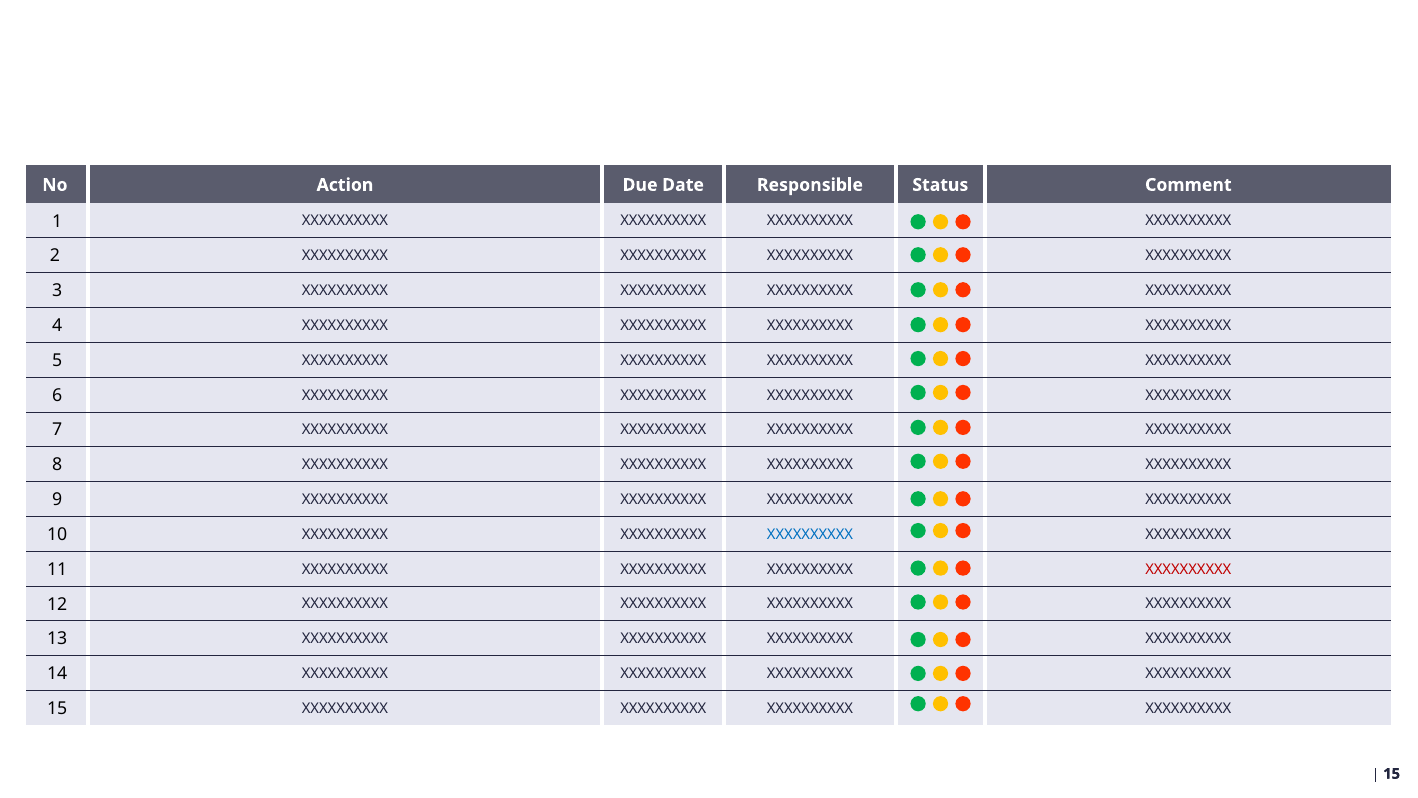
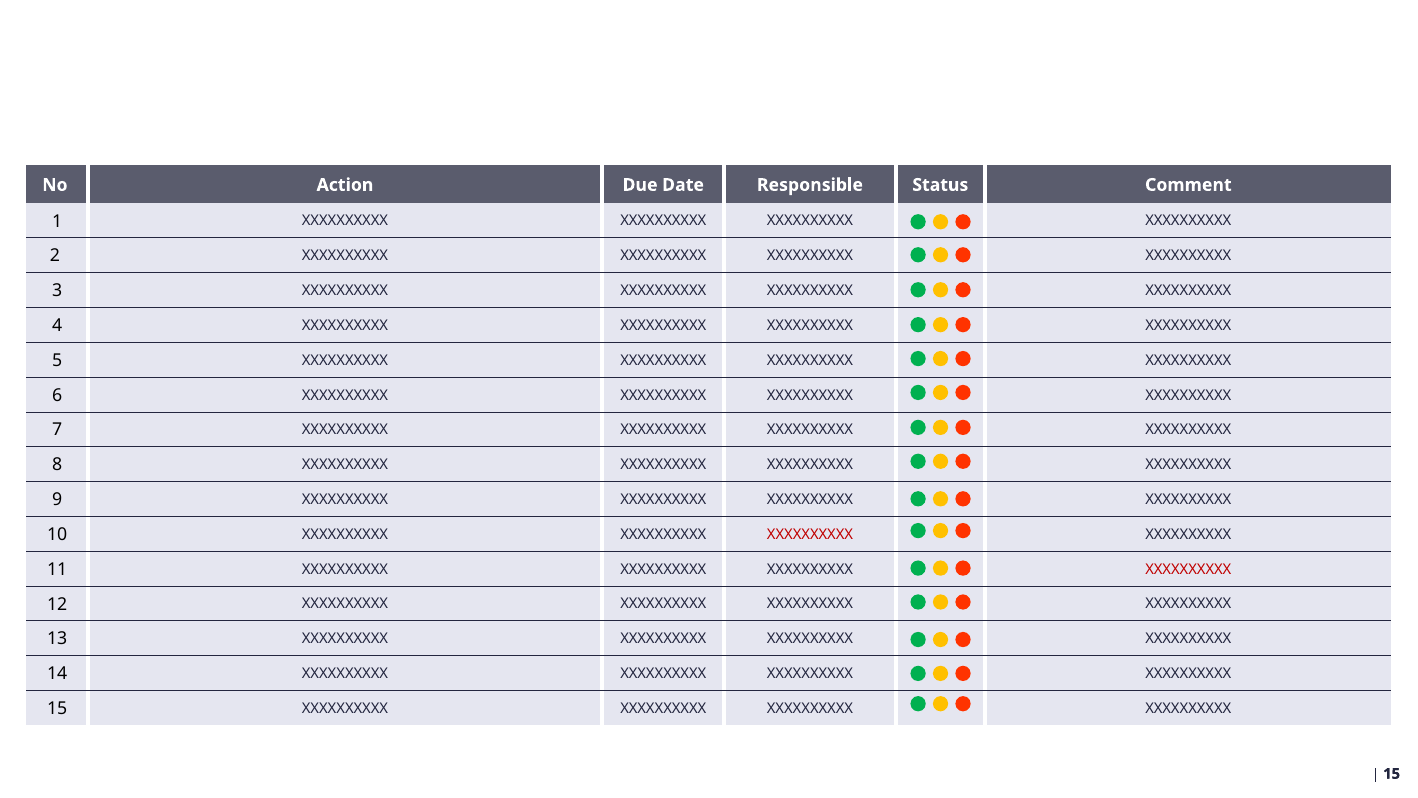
XXXXXXXXXX colour: blue -> red (810, 534)
